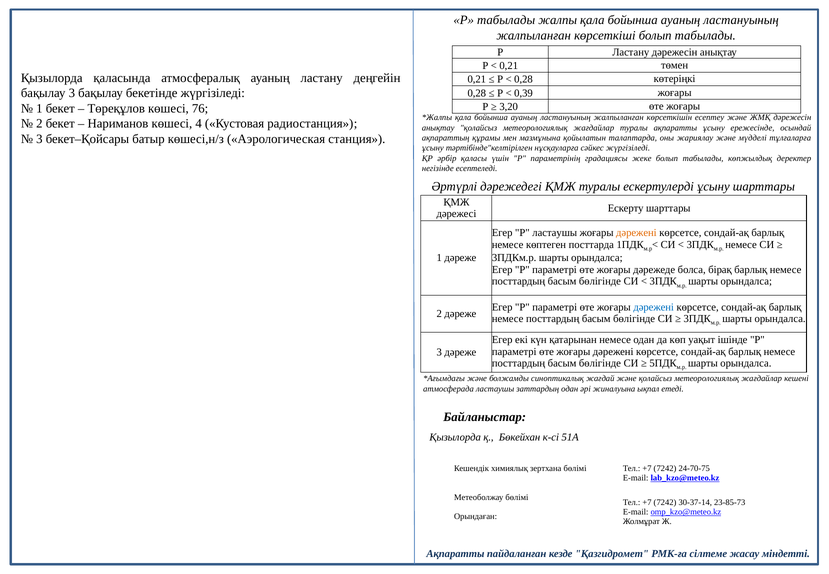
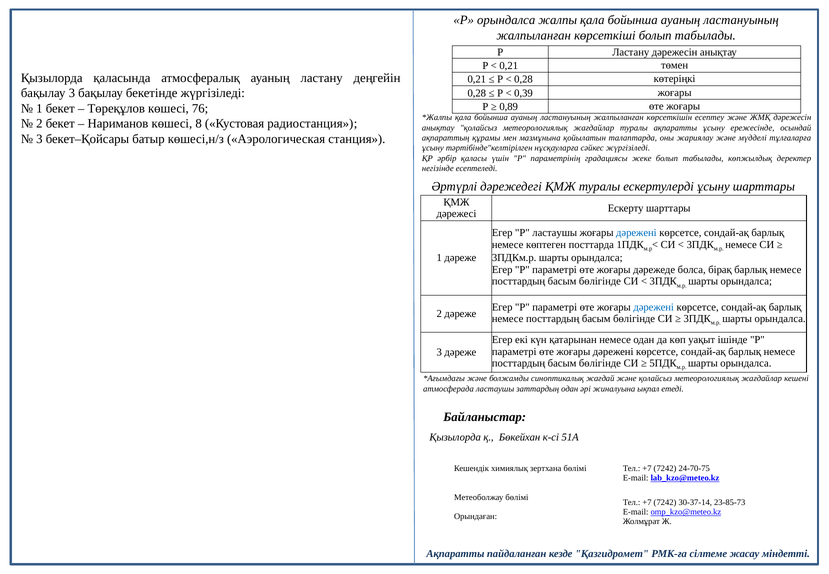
Р табылады: табылады -> орындалса (506, 20)
3,20: 3,20 -> 0,89 (509, 107)
4: 4 -> 8 (199, 124)
дәрежені colour: orange -> blue (636, 233)
